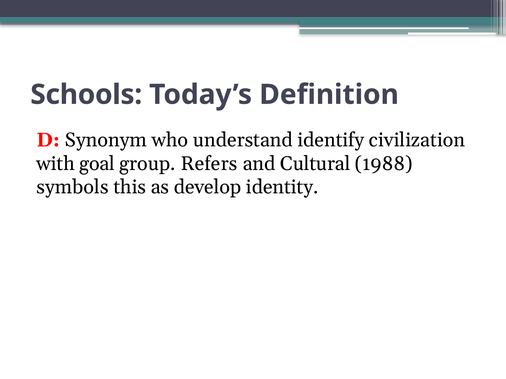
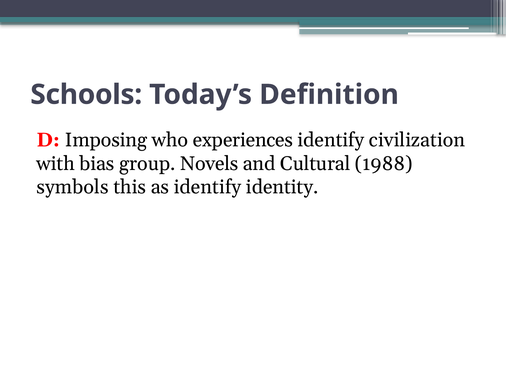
Synonym: Synonym -> Imposing (106, 140)
understand: understand -> experiences (243, 140)
goal: goal -> bias (97, 164)
Refers: Refers -> Novels (209, 164)
as develop: develop -> identify (207, 187)
